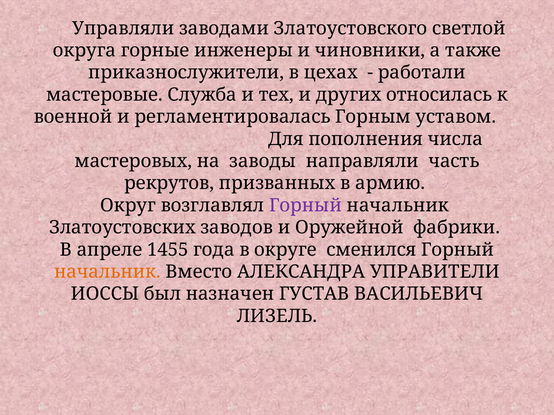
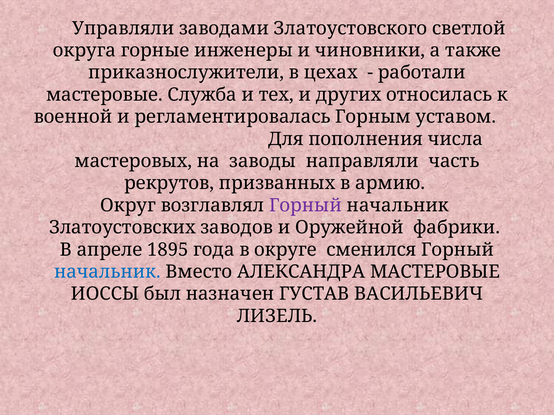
1455: 1455 -> 1895 (168, 250)
начальник colour: orange -> blue (107, 272)
АЛЕКСАНДРА УПРАВИТЕЛИ: УПРАВИТЕЛИ -> МАСТЕРОВЫЕ (435, 272)
